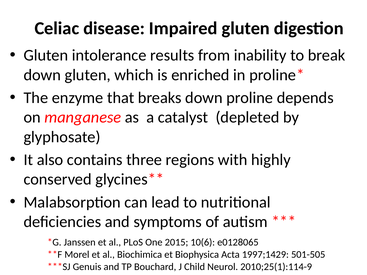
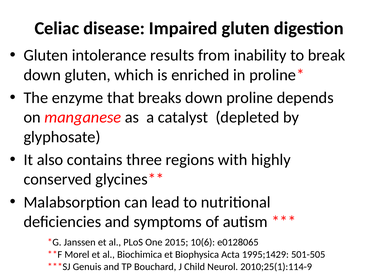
1997;1429: 1997;1429 -> 1995;1429 (265, 255)
